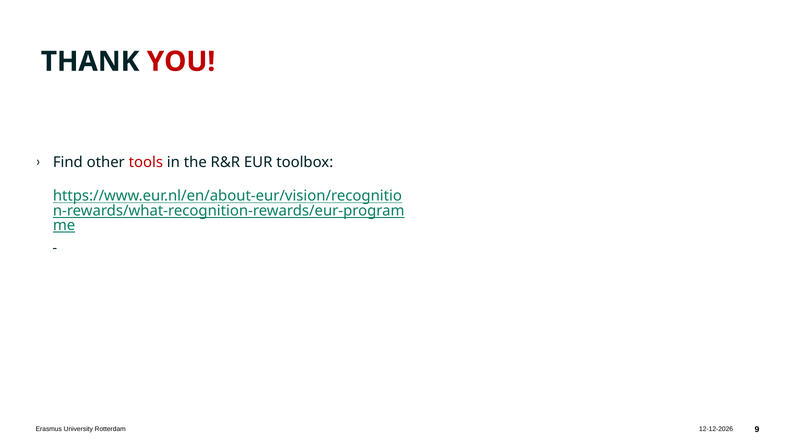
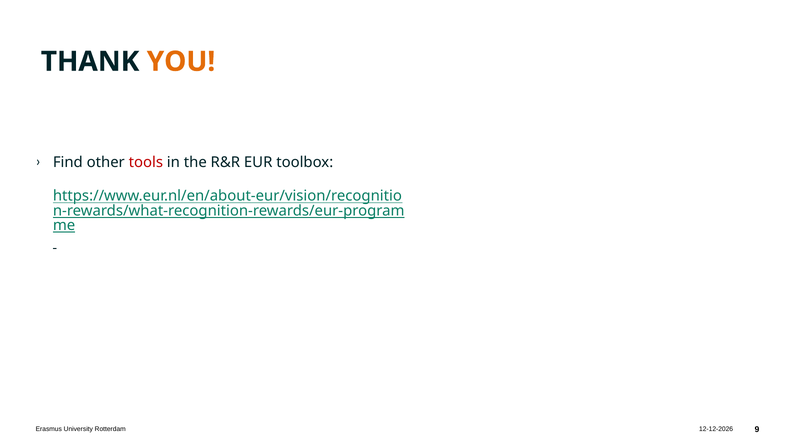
YOU colour: red -> orange (181, 62)
